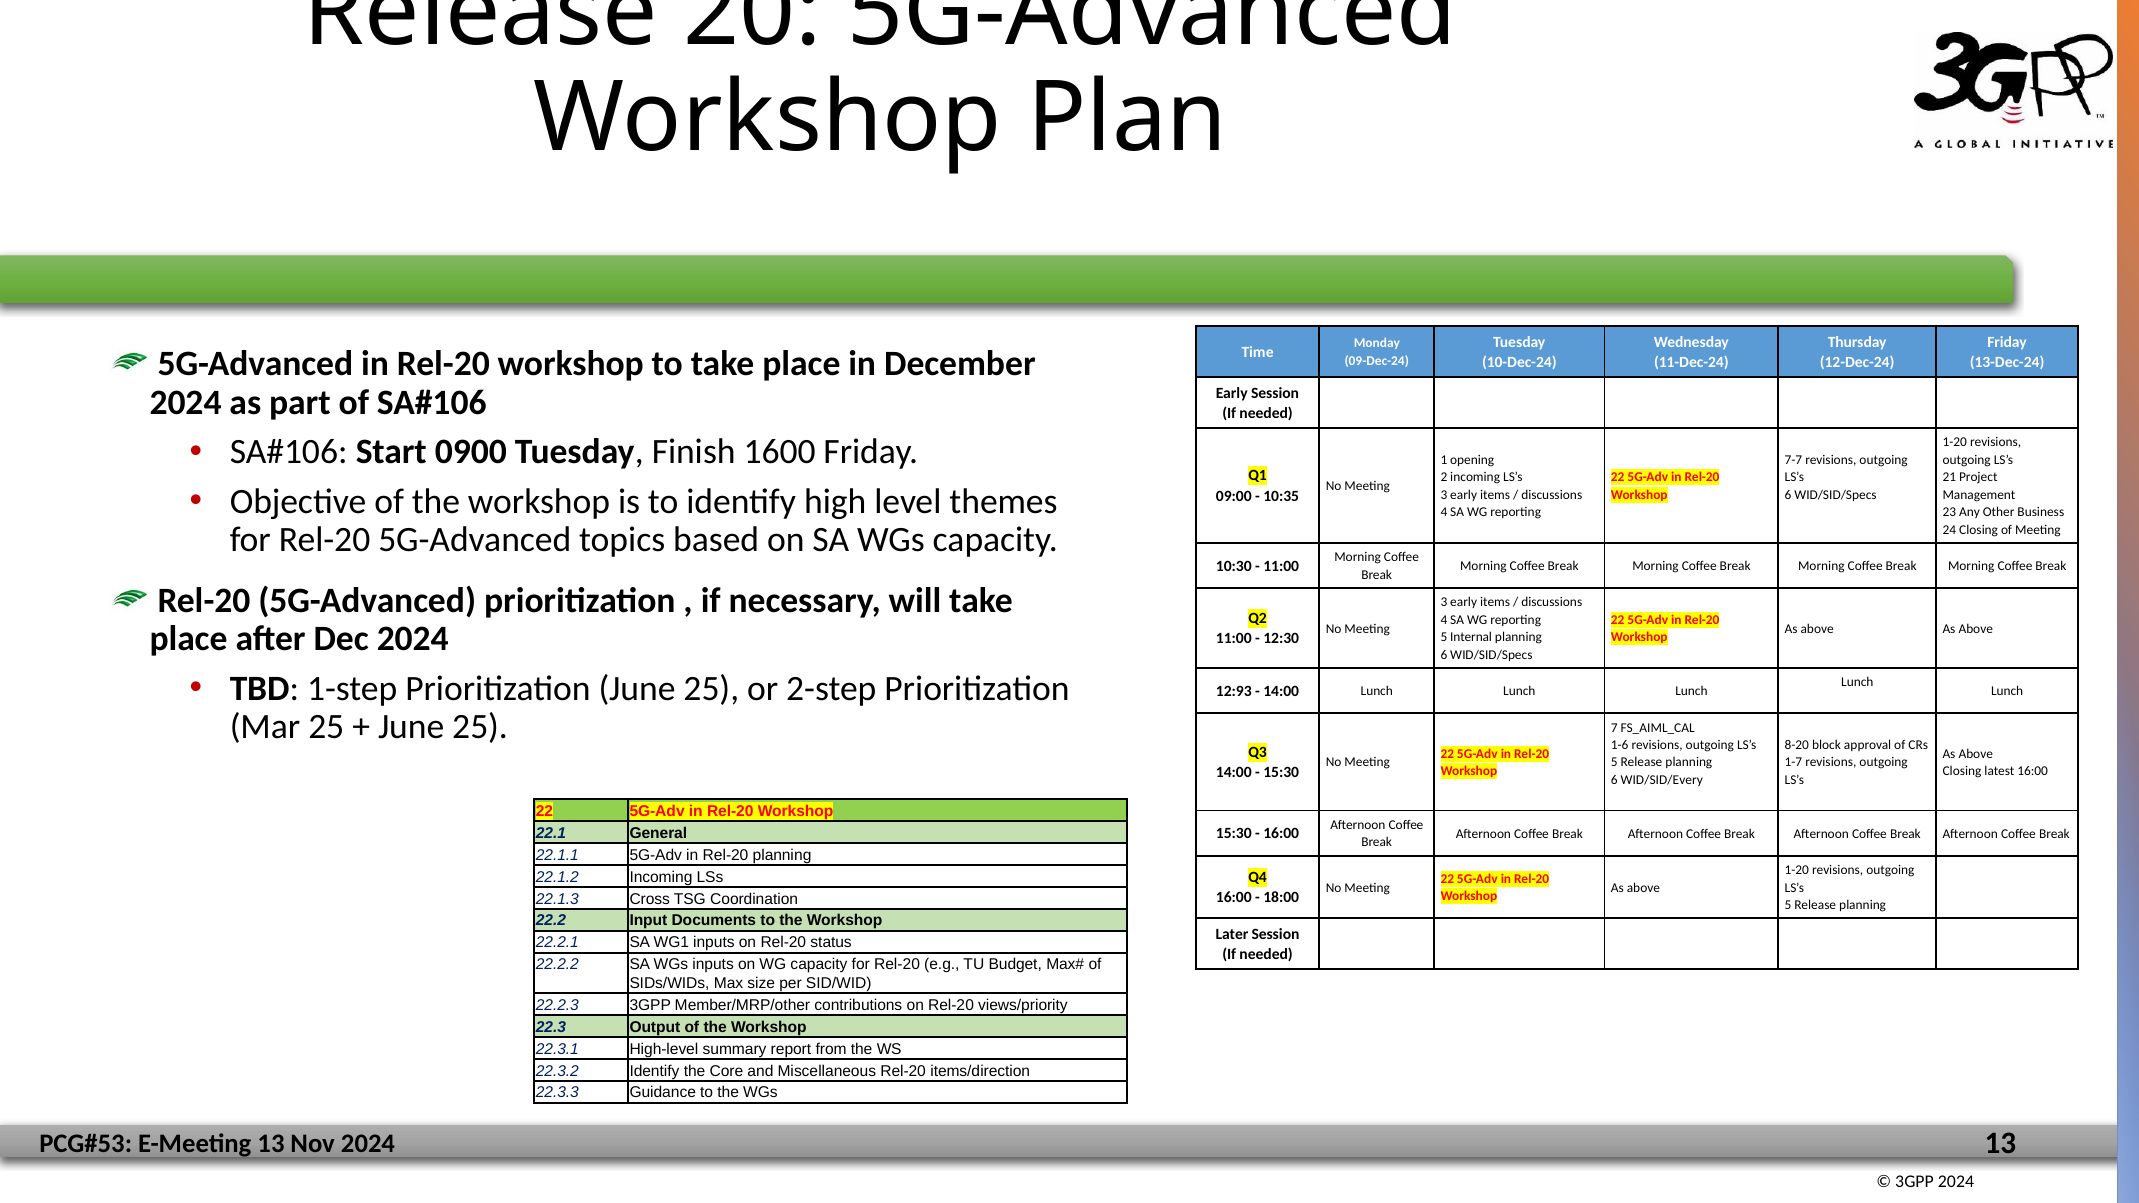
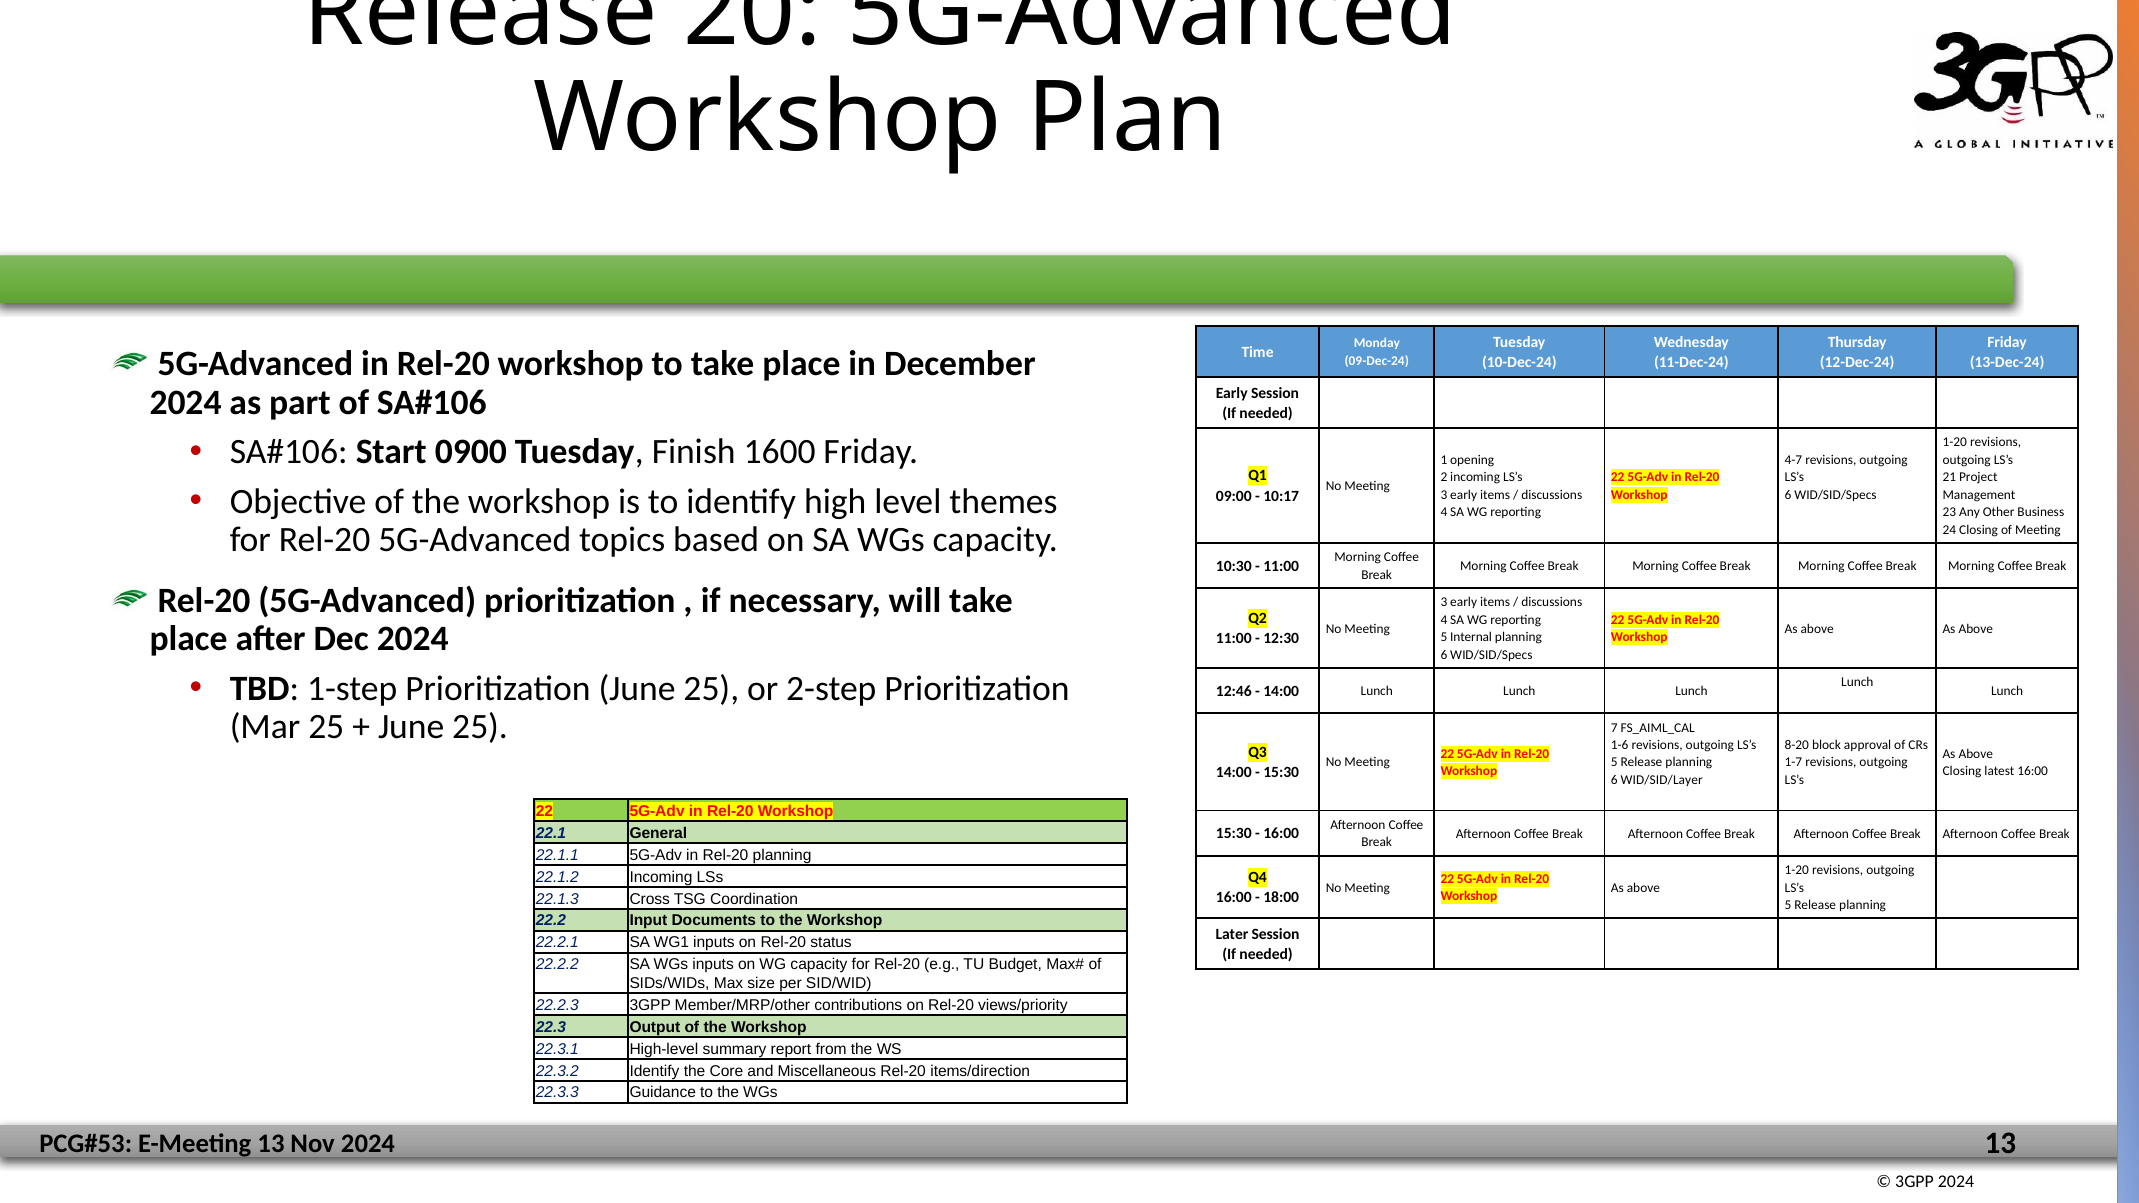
7-7: 7-7 -> 4-7 (1794, 460)
10:35: 10:35 -> 10:17 (1281, 496)
12:93: 12:93 -> 12:46 (1234, 691)
WID/SID/Every: WID/SID/Every -> WID/SID/Layer (1662, 780)
